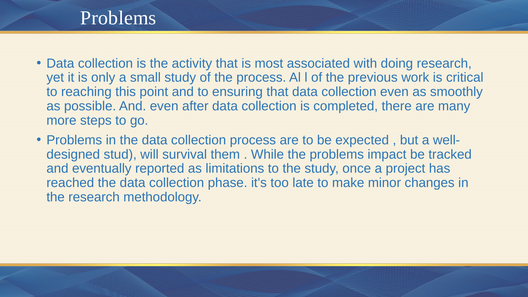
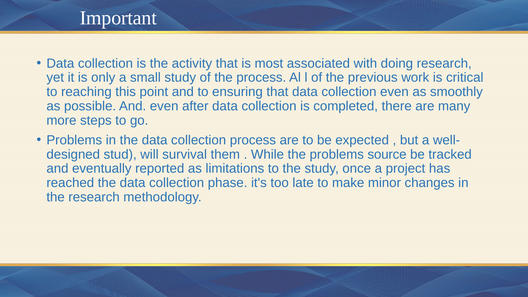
Problems: Problems -> Important (118, 18)
impact: impact -> source (387, 154)
